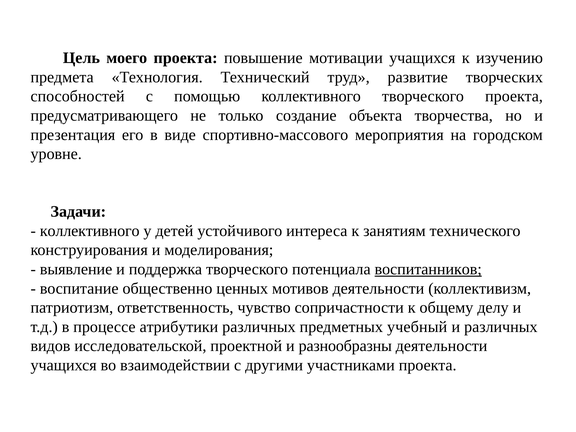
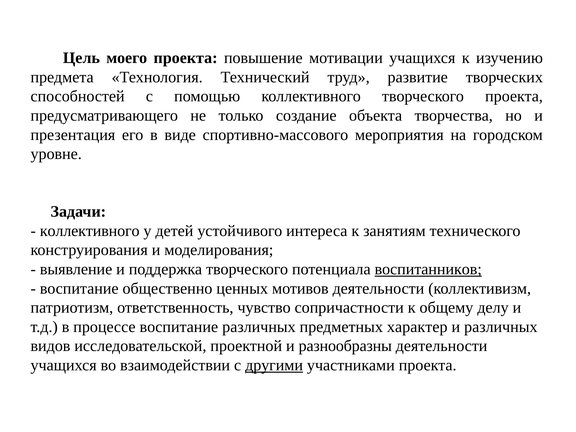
процессе атрибутики: атрибутики -> воспитание (179, 327)
учебный: учебный -> характер (417, 327)
другими underline: none -> present (274, 365)
